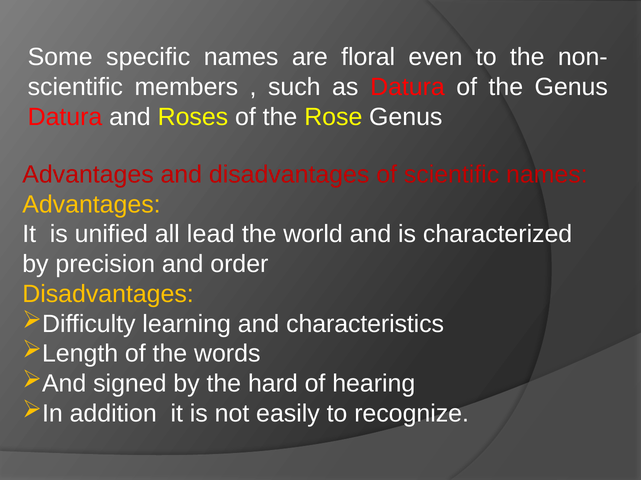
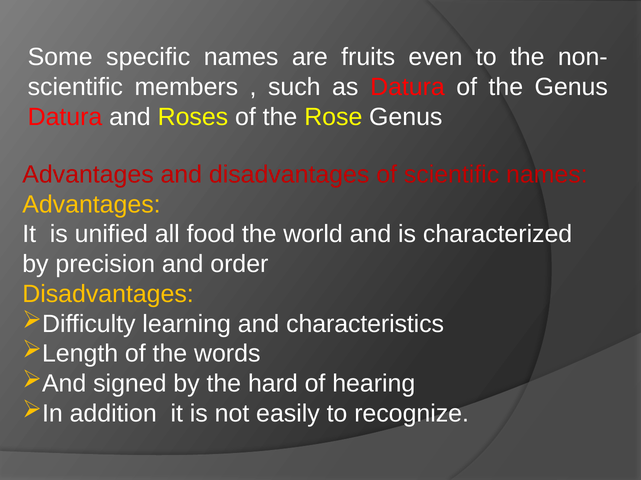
floral: floral -> fruits (368, 57)
lead: lead -> food (211, 235)
